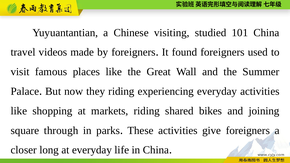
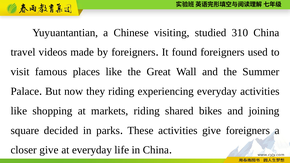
101: 101 -> 310 (240, 33)
through: through -> decided (61, 131)
closer long: long -> give (49, 150)
